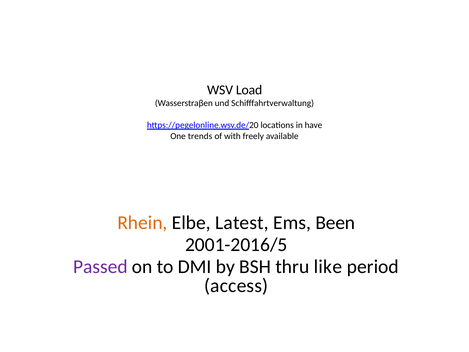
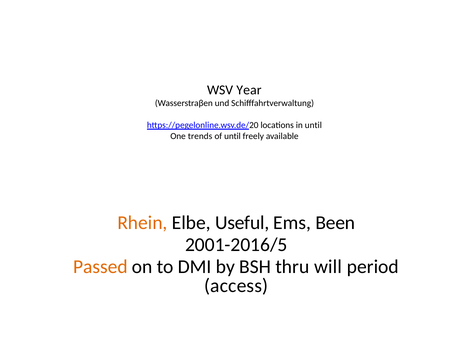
Load: Load -> Year (249, 90)
in have: have -> until (313, 125)
of with: with -> until (232, 136)
Latest: Latest -> Useful (242, 223)
Passed colour: purple -> orange (100, 267)
like: like -> will (328, 267)
